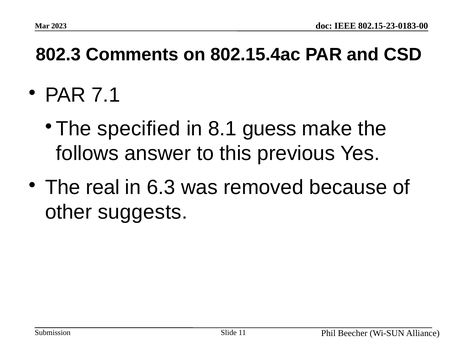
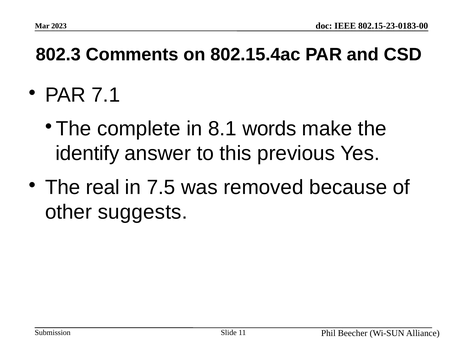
specified: specified -> complete (139, 129)
guess: guess -> words (269, 129)
follows: follows -> identify (87, 154)
6.3: 6.3 -> 7.5 (161, 187)
